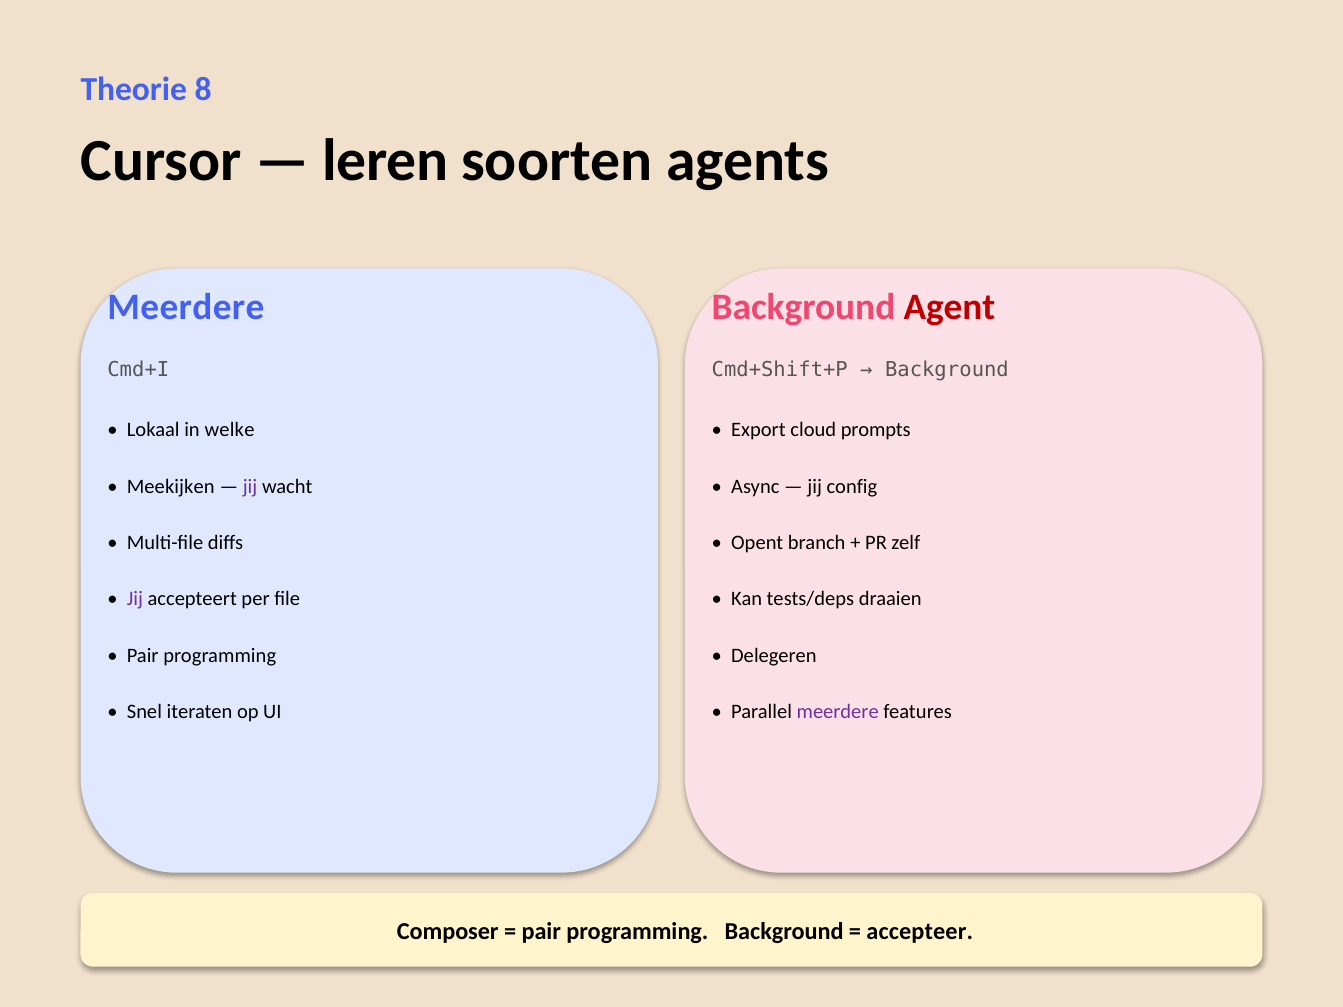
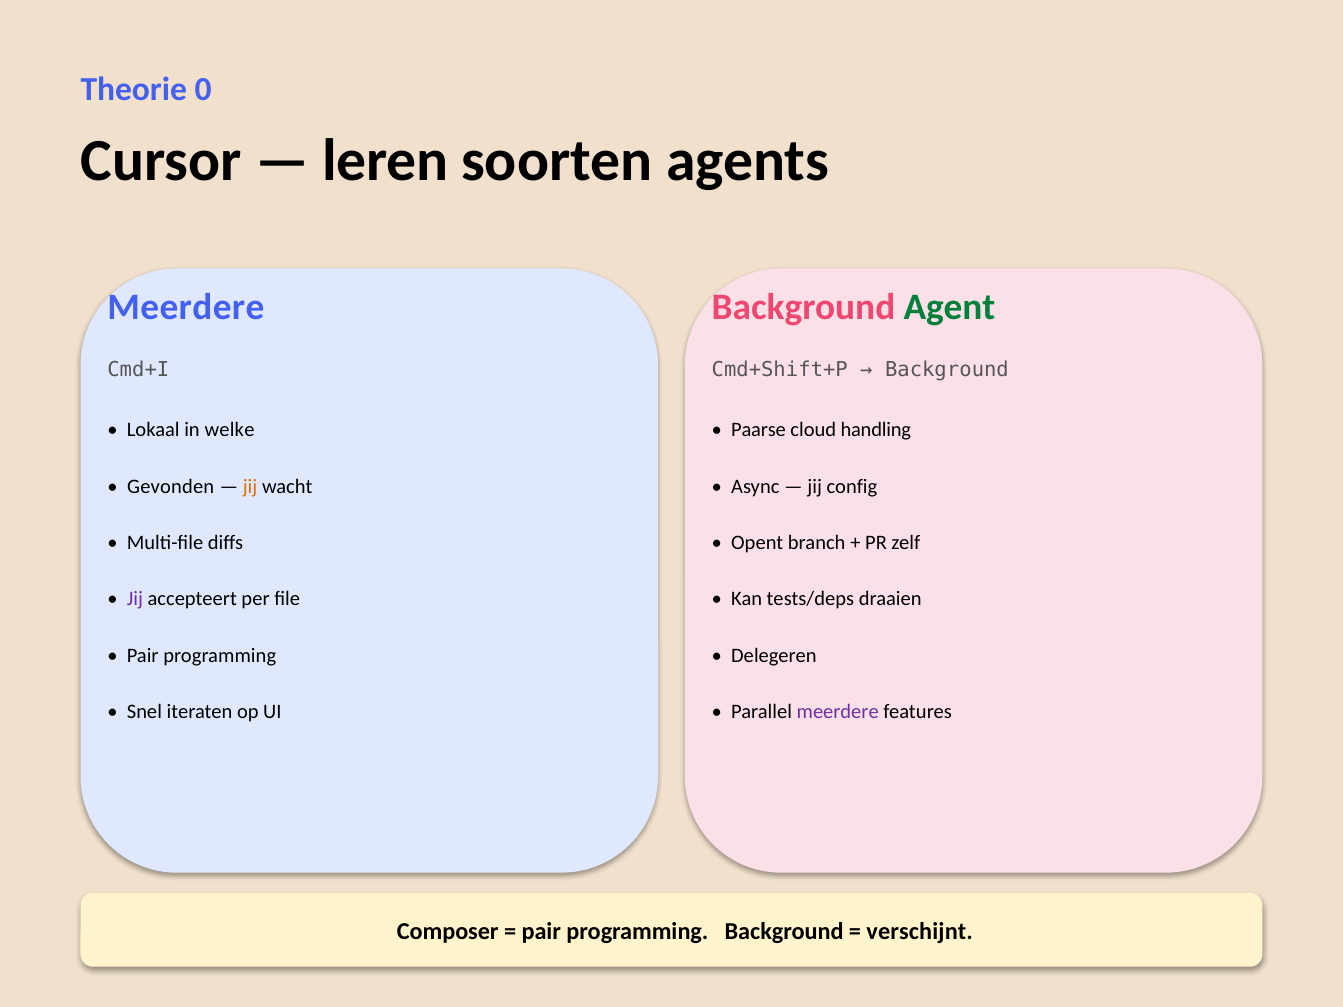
8: 8 -> 0 (203, 90)
Agent colour: red -> green (949, 307)
Export: Export -> Paarse (759, 430)
prompts: prompts -> handling (876, 430)
Meekijken: Meekijken -> Gevonden (171, 486)
jij colour: purple -> orange (250, 486)
accepteer: accepteer -> verschijnt (920, 932)
